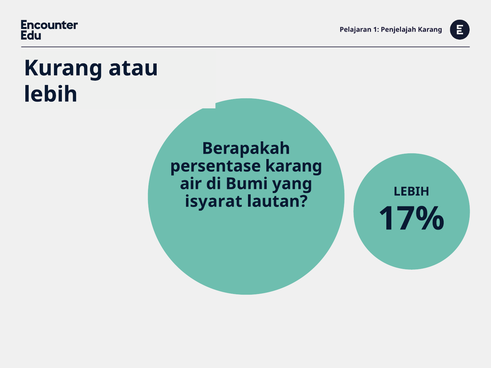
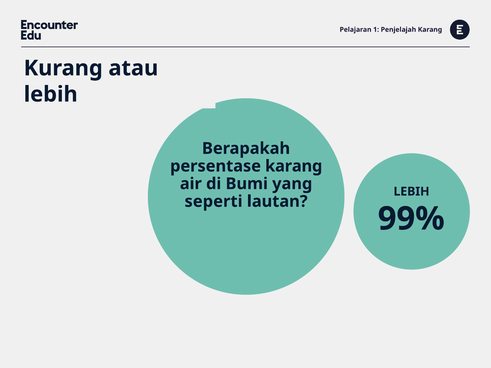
isyarat: isyarat -> seperti (214, 202)
17%: 17% -> 99% (411, 219)
